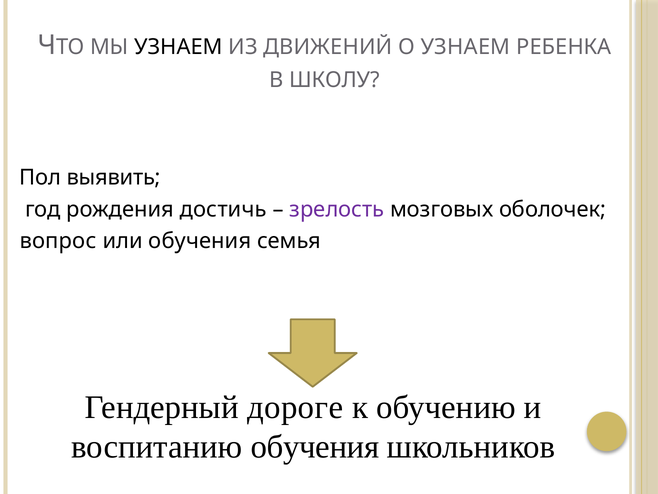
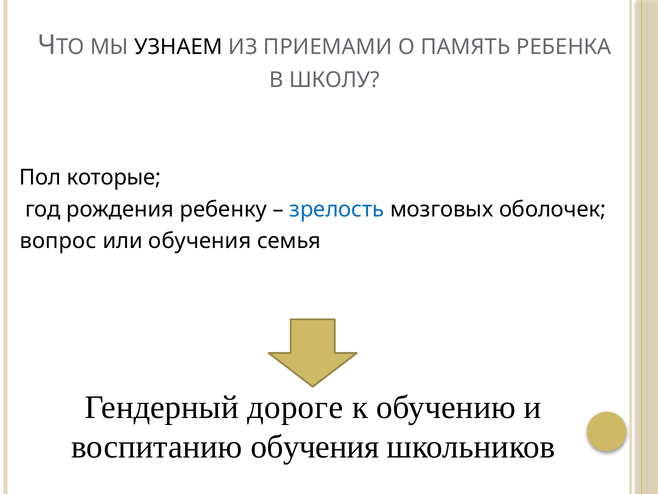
ДВИЖЕНИЙ: ДВИЖЕНИЙ -> ПРИЕМАМИ (328, 47)
О УЗНАЕМ: УЗНАЕМ -> ПАМЯТЬ (466, 47)
выявить: выявить -> которые (114, 177)
достичь: достичь -> ребенку (223, 209)
зрелость colour: purple -> blue (337, 209)
